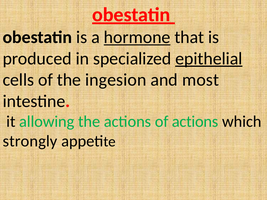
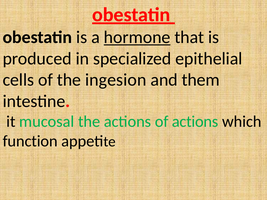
epithelial underline: present -> none (209, 59)
most: most -> them (201, 80)
allowing: allowing -> mucosal (47, 122)
strongly: strongly -> function (30, 141)
